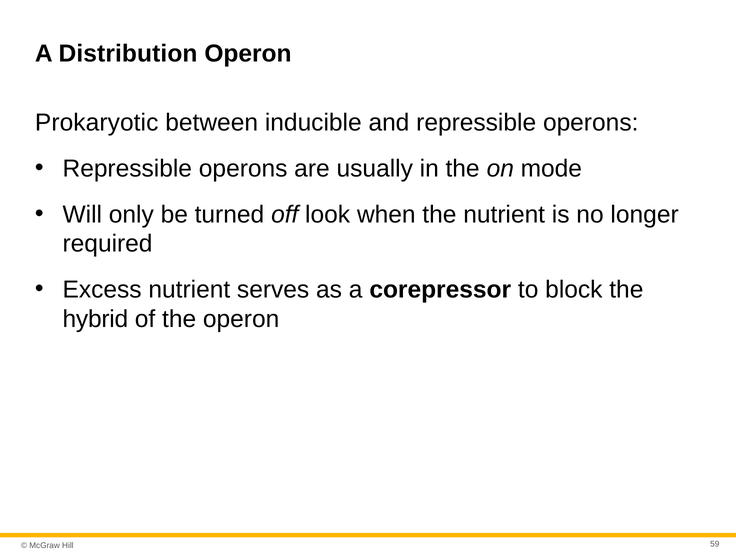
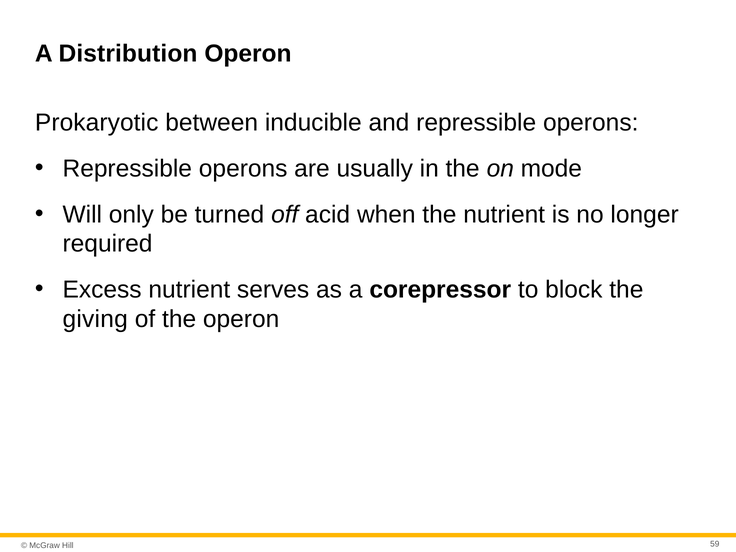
look: look -> acid (328, 214)
hybrid: hybrid -> giving (95, 319)
